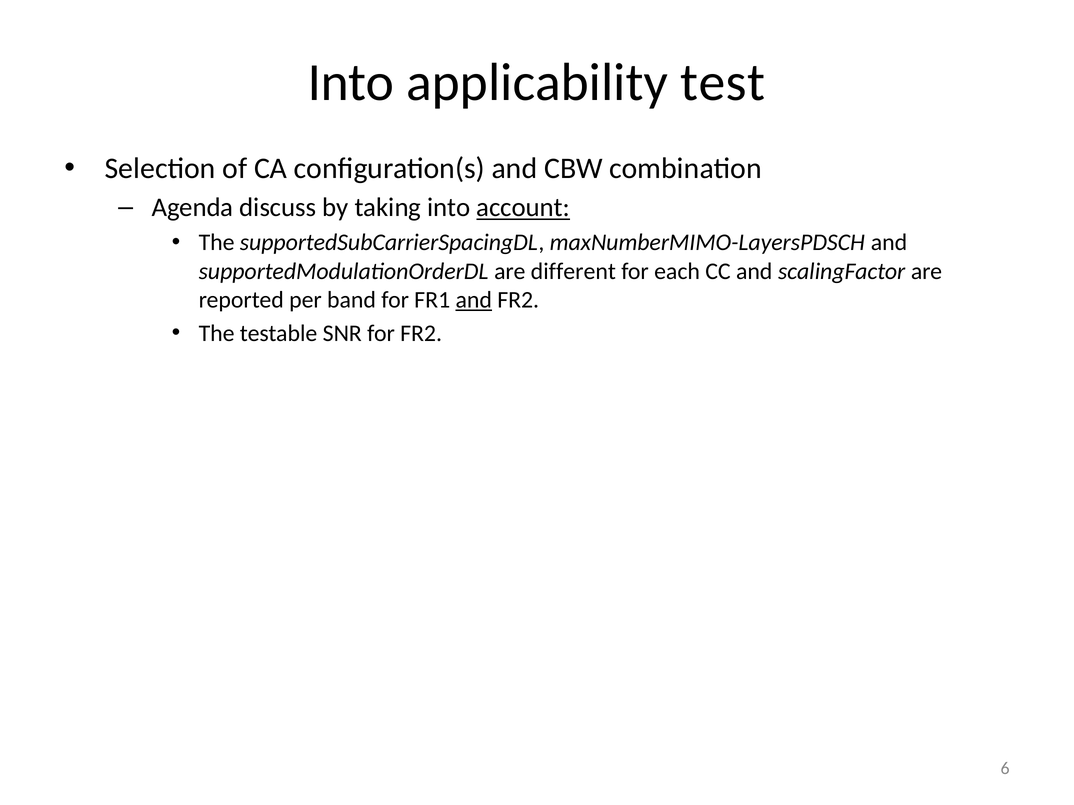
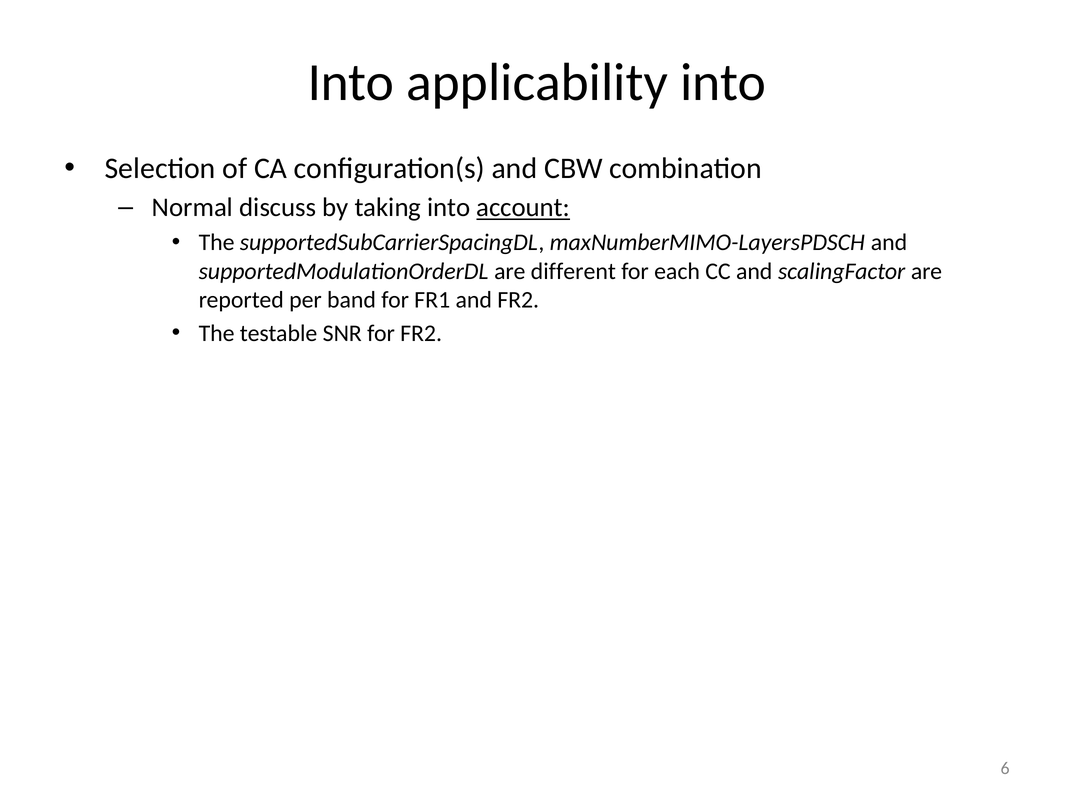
applicability test: test -> into (723, 82)
Agenda: Agenda -> Normal (192, 208)
and underline: present -> none (474, 300)
